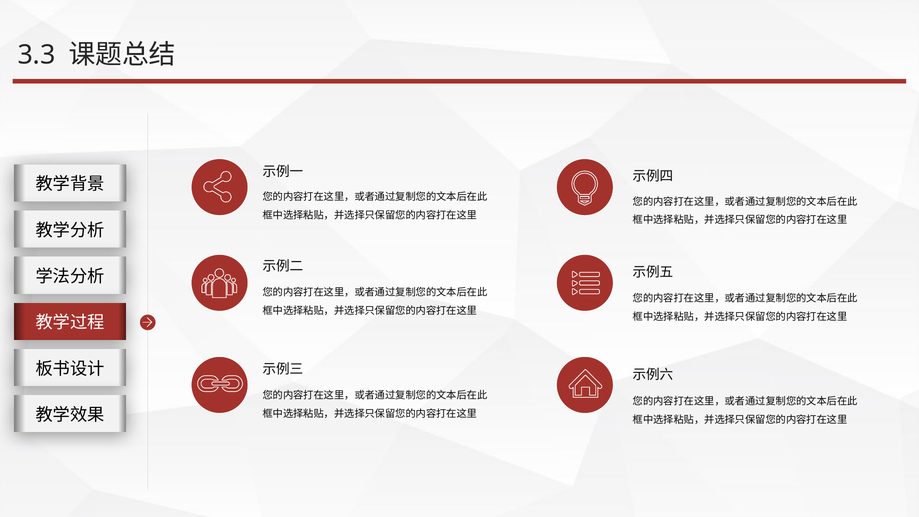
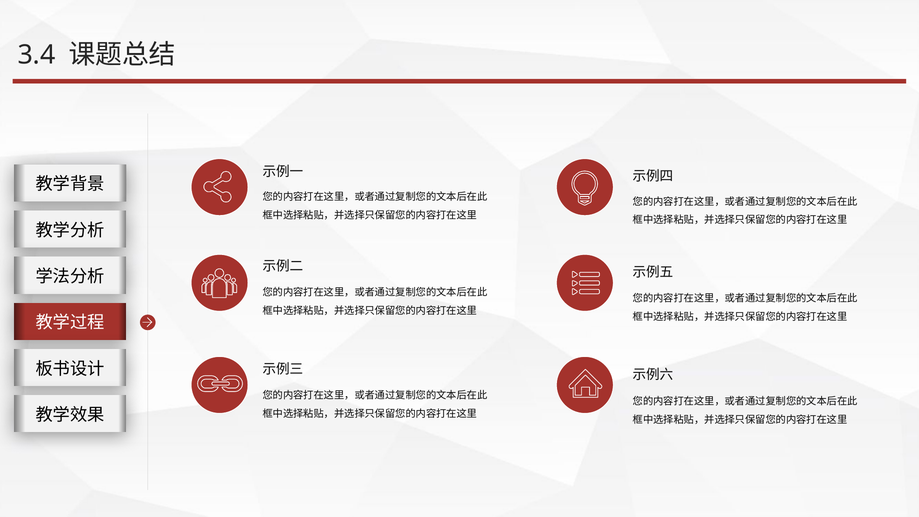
3.3: 3.3 -> 3.4 (36, 55)
